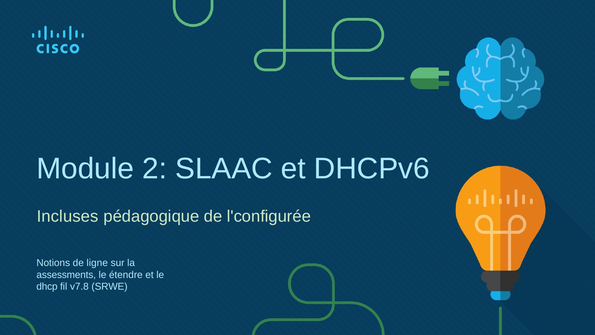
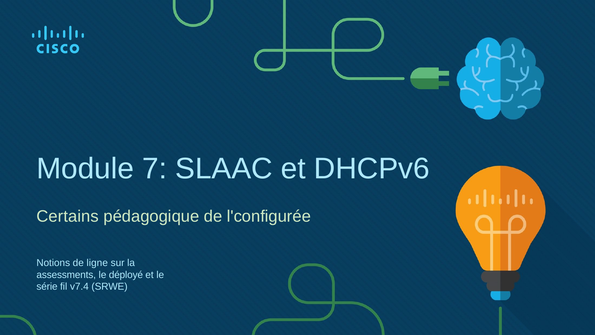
2: 2 -> 7 (155, 169)
Incluses: Incluses -> Certains (68, 216)
étendre: étendre -> déployé (126, 275)
dhcp: dhcp -> série (47, 286)
v7.8: v7.8 -> v7.4 (79, 286)
